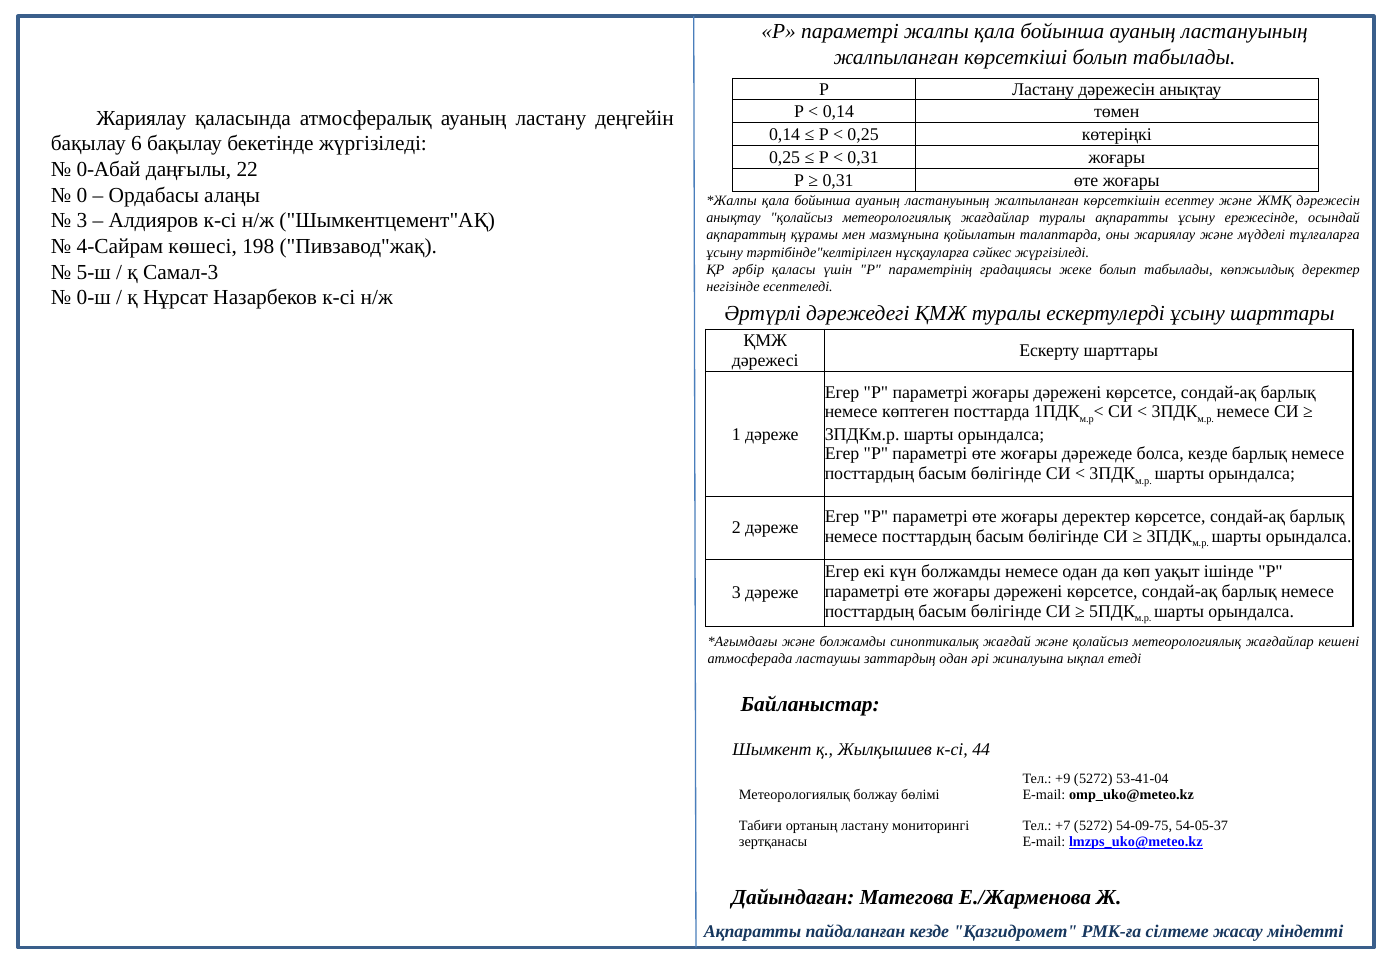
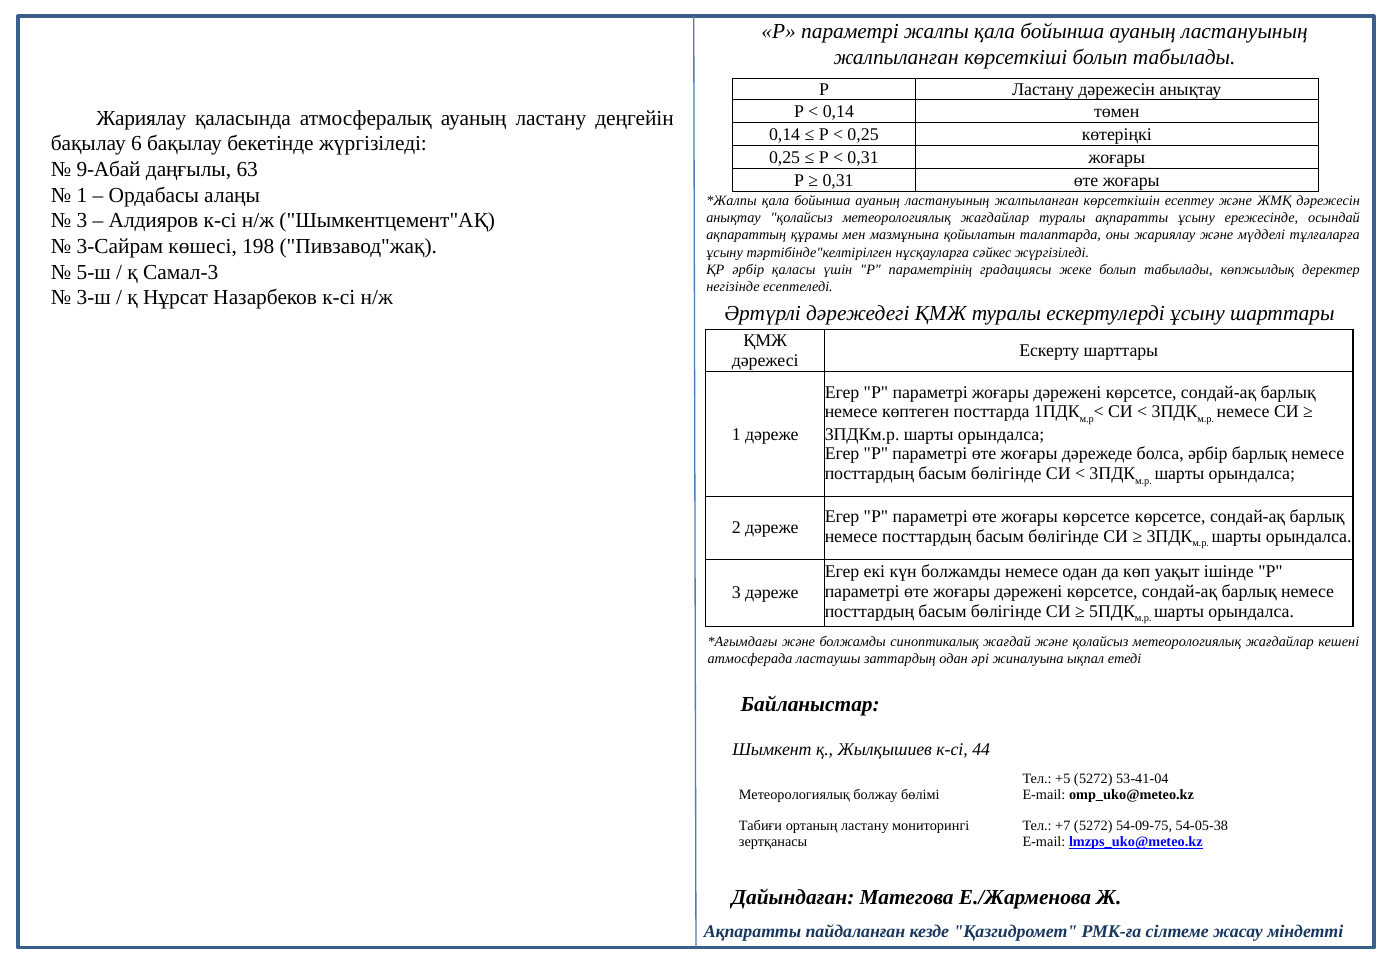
0-Абай: 0-Абай -> 9-Абай (109, 169)
22: 22 -> 63 (247, 169)
0: 0 -> 1 (82, 195)
4-Сайрам: 4-Сайрам -> 3-Сайрам (120, 246)
0-ш: 0-ш -> 3-ш (94, 298)
болса кезде: кезде -> әрбір (1208, 454)
жоғары деректер: деректер -> көрсетсе (1096, 517)
+9: +9 -> +5 (1063, 779)
54-05-37: 54-05-37 -> 54-05-38 (1202, 826)
